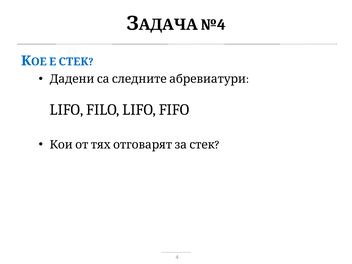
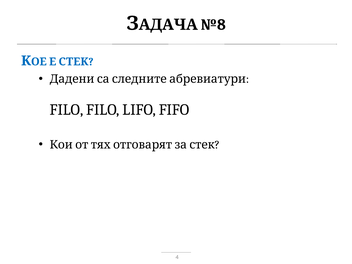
№4: №4 -> №8 (213, 25)
LIFO: LIFO -> FILO (66, 110)
